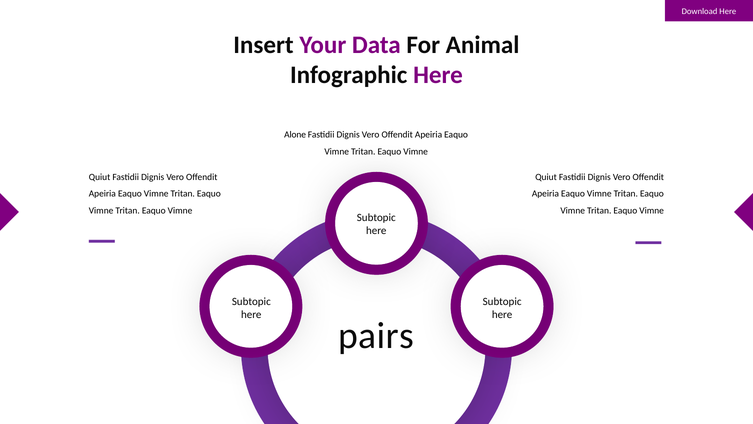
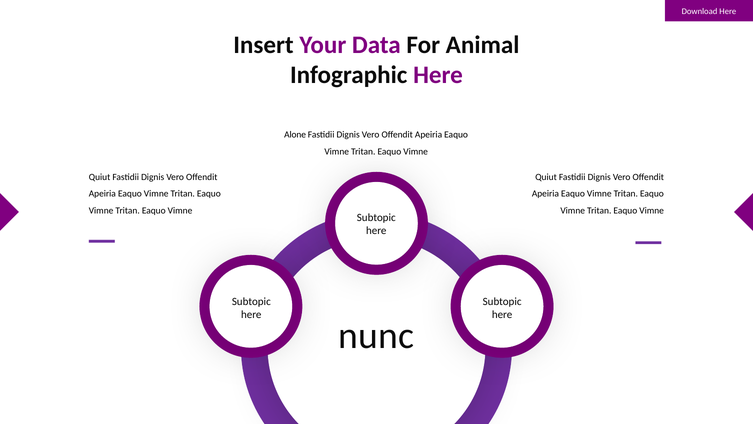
pairs: pairs -> nunc (376, 335)
